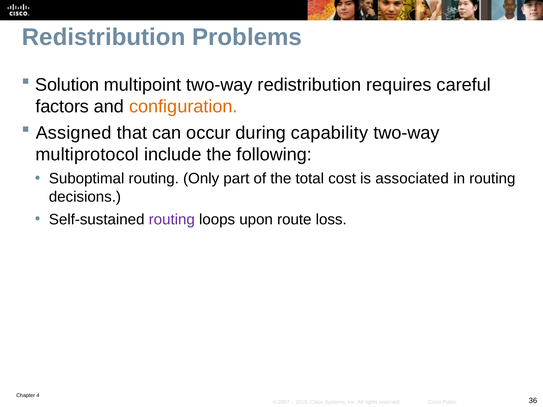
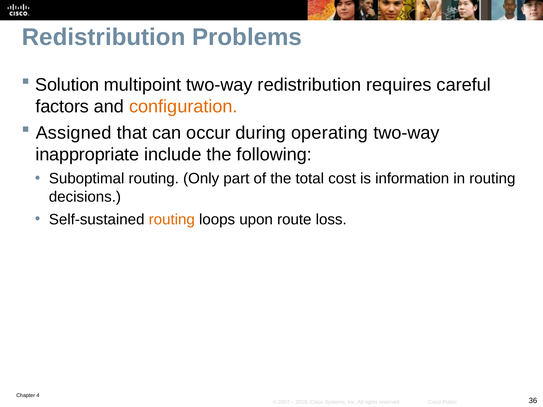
capability: capability -> operating (330, 133)
multiprotocol: multiprotocol -> inappropriate (87, 155)
associated: associated -> information (412, 179)
routing colour: purple -> orange (172, 220)
